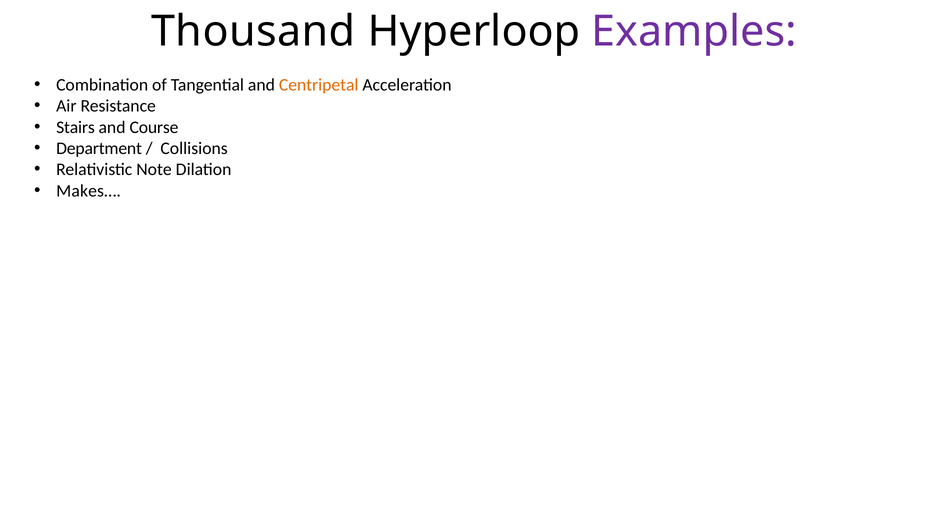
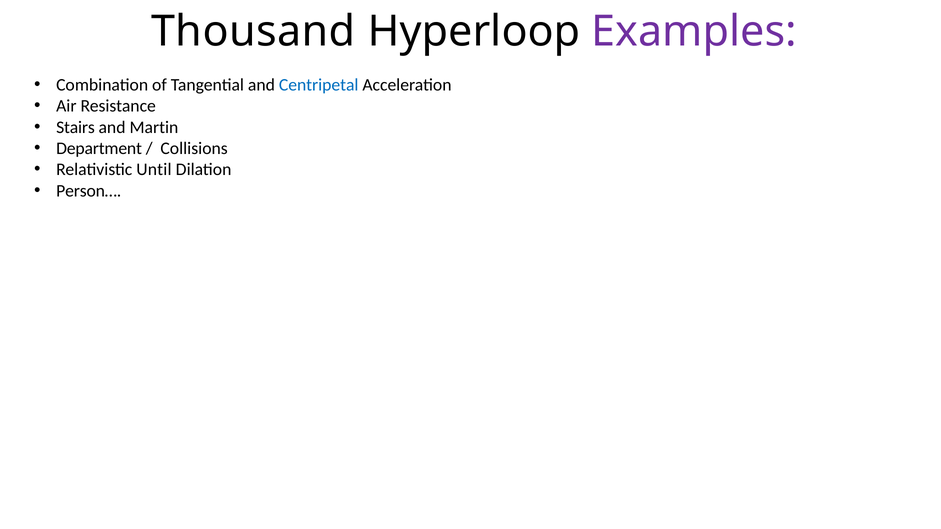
Centripetal colour: orange -> blue (319, 85)
Course: Course -> Martin (154, 127)
Note: Note -> Until (154, 170)
Makes…: Makes… -> Person… (89, 191)
